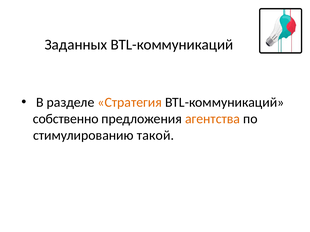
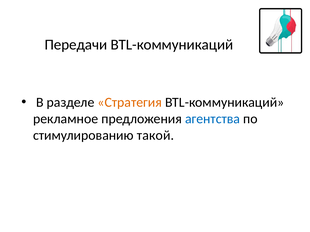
Заданных: Заданных -> Передачи (76, 45)
собственно: собственно -> рекламное (66, 119)
агентства colour: orange -> blue (213, 119)
